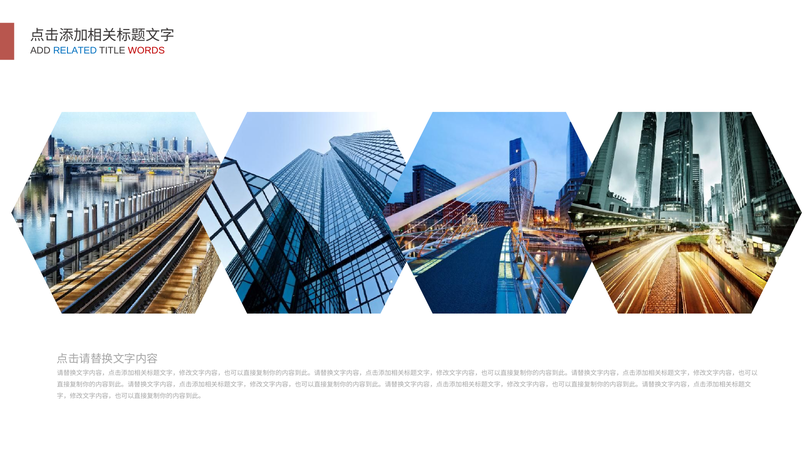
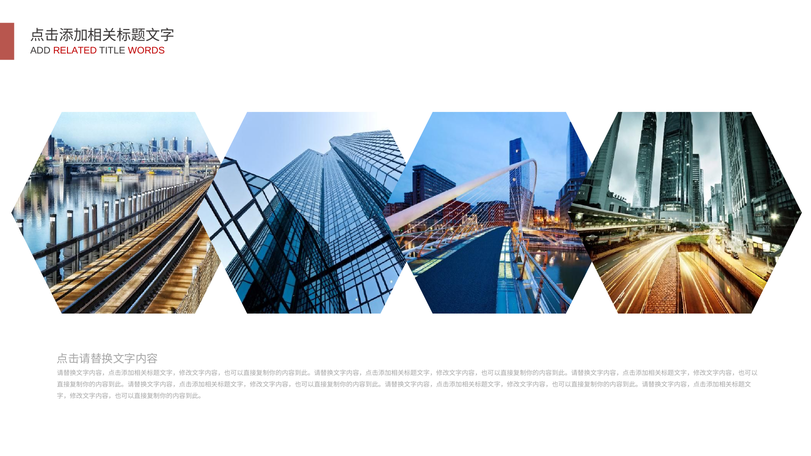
RELATED colour: blue -> red (75, 51)
